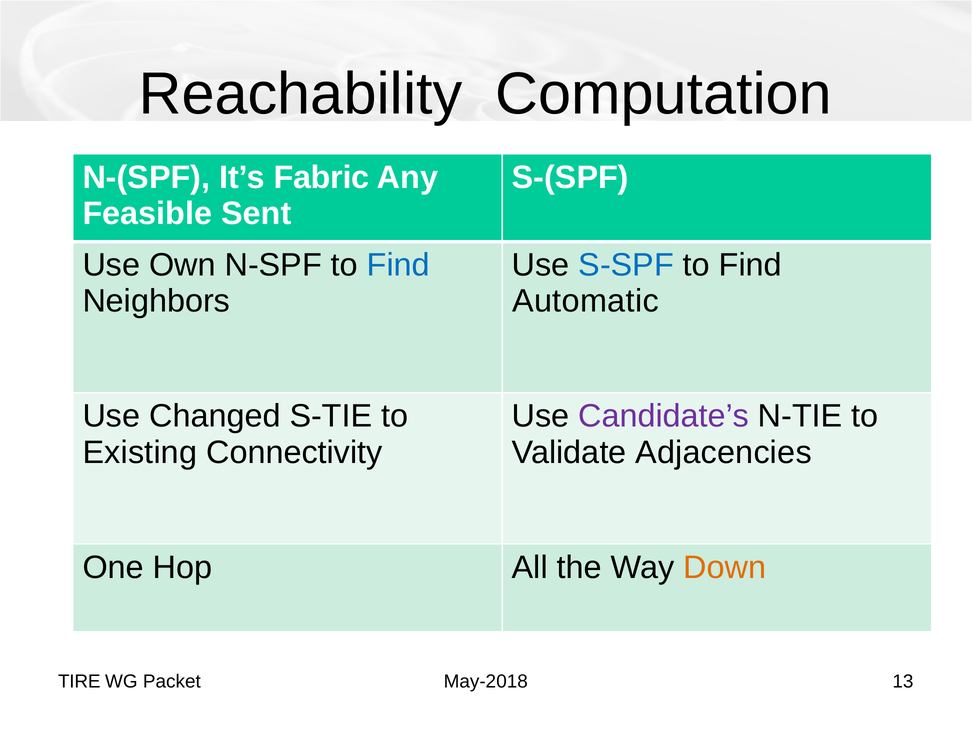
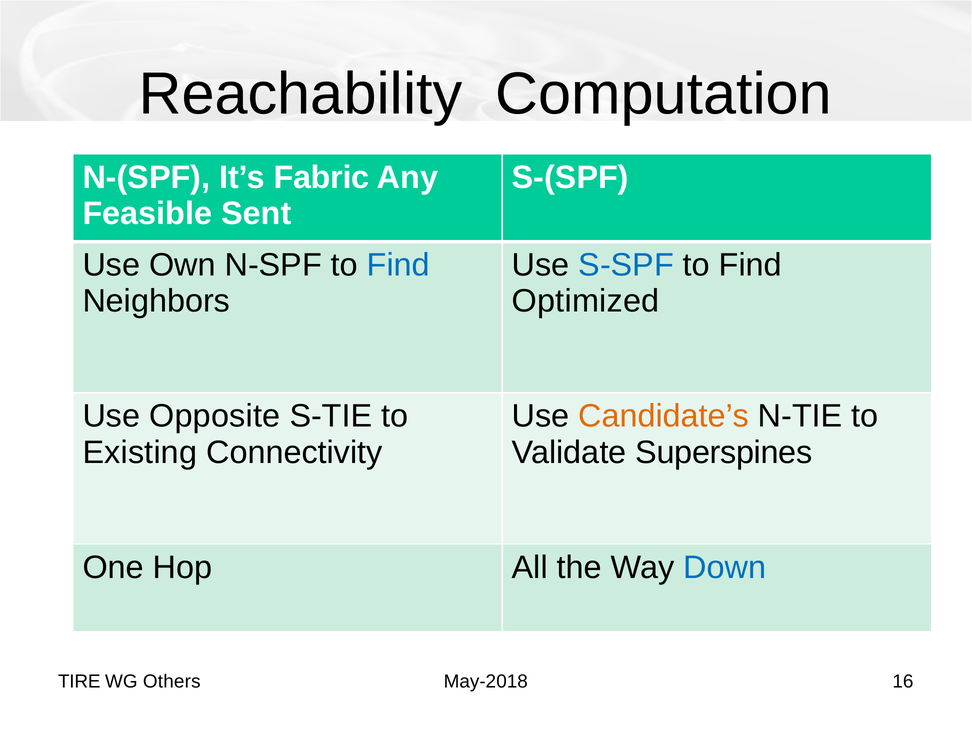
Automatic: Automatic -> Optimized (586, 301)
Changed: Changed -> Opposite (215, 416)
Candidate’s colour: purple -> orange (664, 416)
Adjacencies: Adjacencies -> Superspines (724, 452)
Down colour: orange -> blue (725, 568)
Packet: Packet -> Others (172, 682)
13: 13 -> 16 (903, 682)
